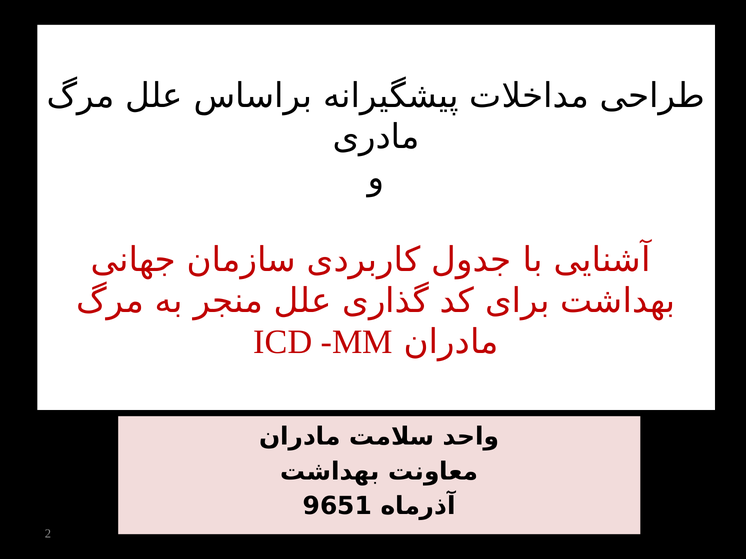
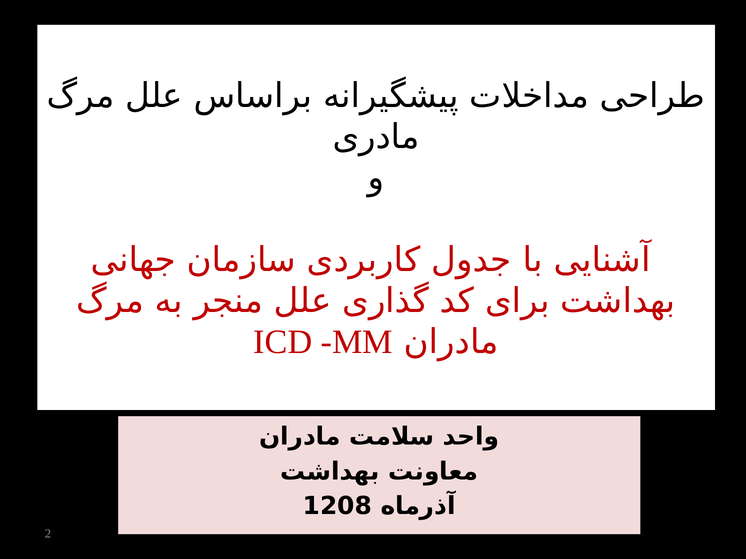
9651: 9651 -> 1208 (337, 507)
